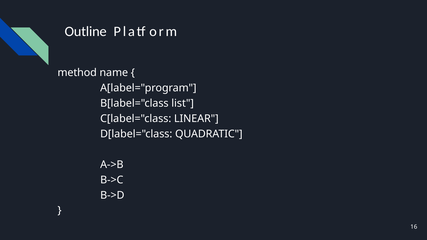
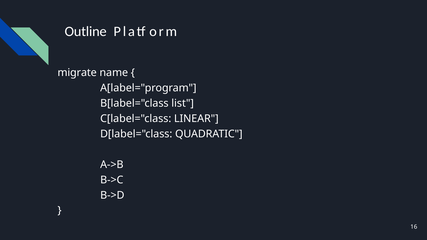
method: method -> migrate (77, 73)
